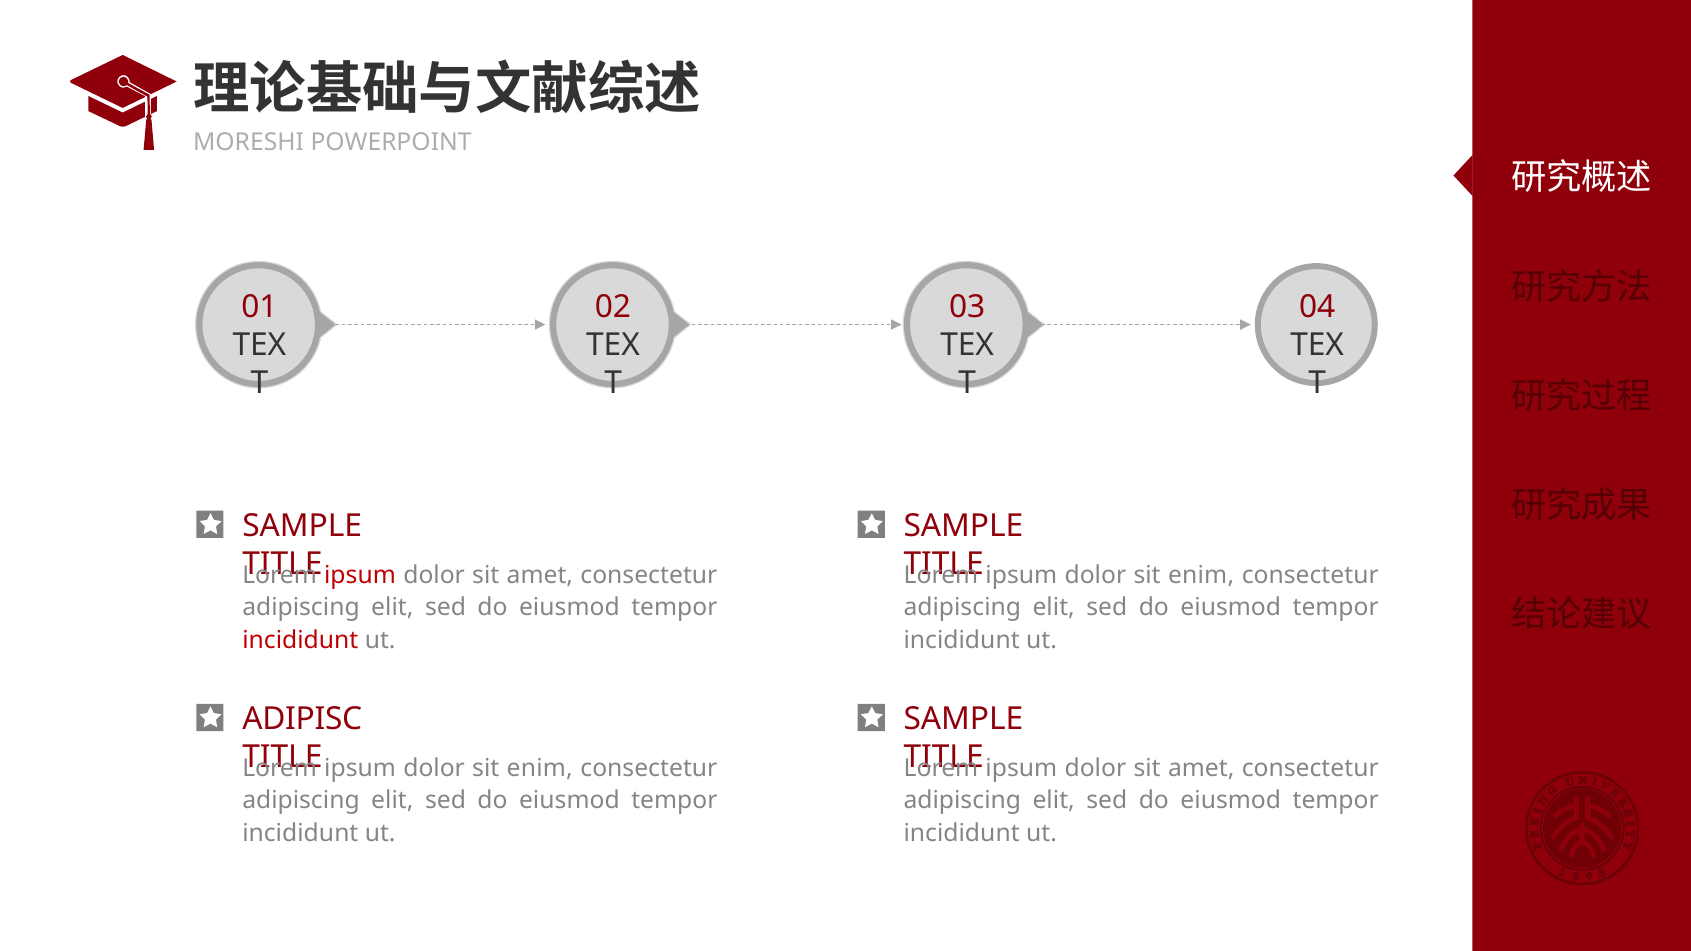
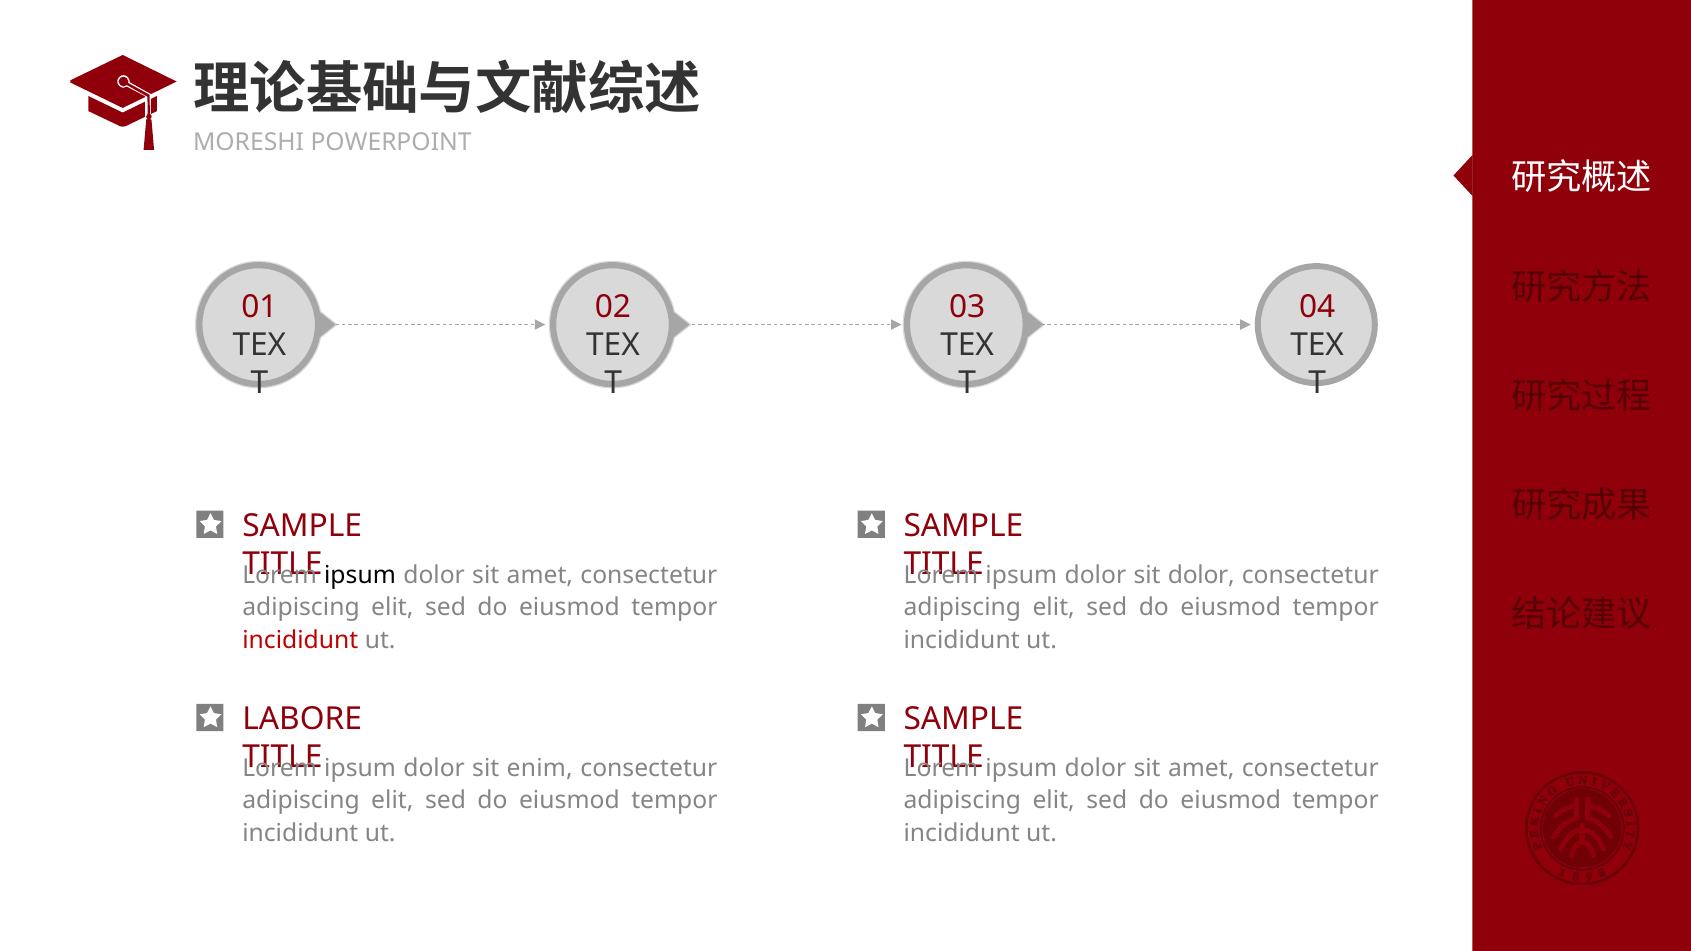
ipsum colour: red -> black (360, 575)
enim: enim -> dolor (1201, 575)
ADIPISC: ADIPISC -> LABORE (302, 719)
